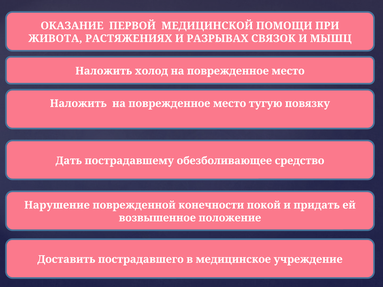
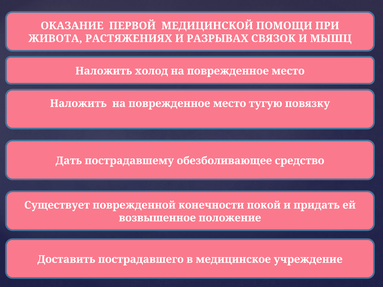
Нарушение: Нарушение -> Существует (57, 205)
